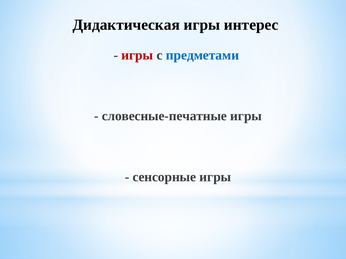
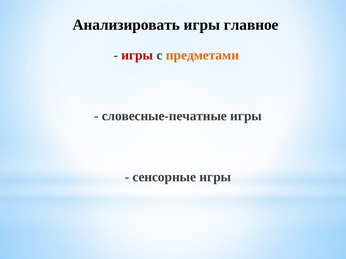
Дидактическая: Дидактическая -> Анализировать (126, 25)
интерес: интерес -> главное (251, 25)
предметами colour: blue -> orange (202, 55)
